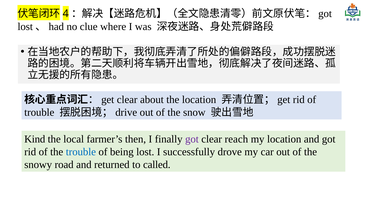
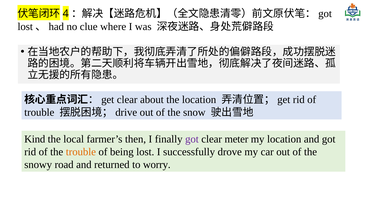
reach: reach -> meter (236, 139)
trouble colour: blue -> orange (81, 152)
called: called -> worry (157, 165)
